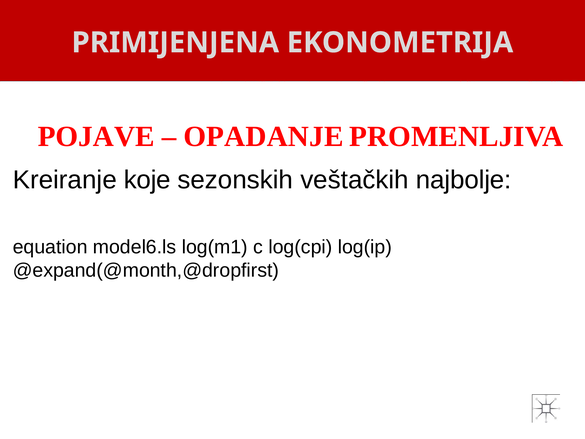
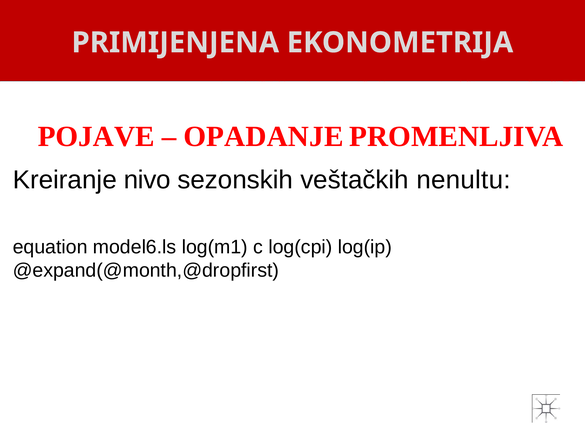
koje: koje -> nivo (147, 180)
najbolje: najbolje -> nenultu (464, 180)
